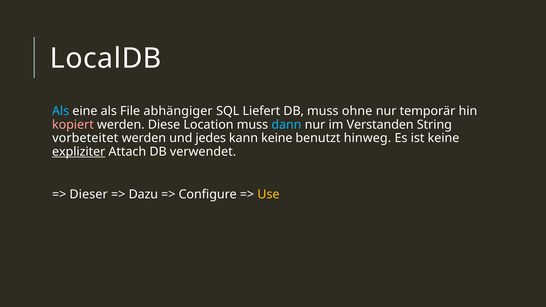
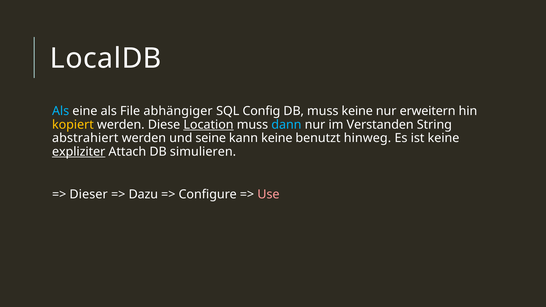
Liefert: Liefert -> Config (261, 111)
muss ohne: ohne -> keine (357, 111)
temporär: temporär -> erweitern (428, 111)
kopiert colour: pink -> yellow (73, 125)
Location underline: none -> present (208, 125)
vorbeteitet: vorbeteitet -> abstrahiert (85, 138)
jedes: jedes -> seine (211, 138)
verwendet: verwendet -> simulieren (203, 152)
Use colour: yellow -> pink (268, 195)
